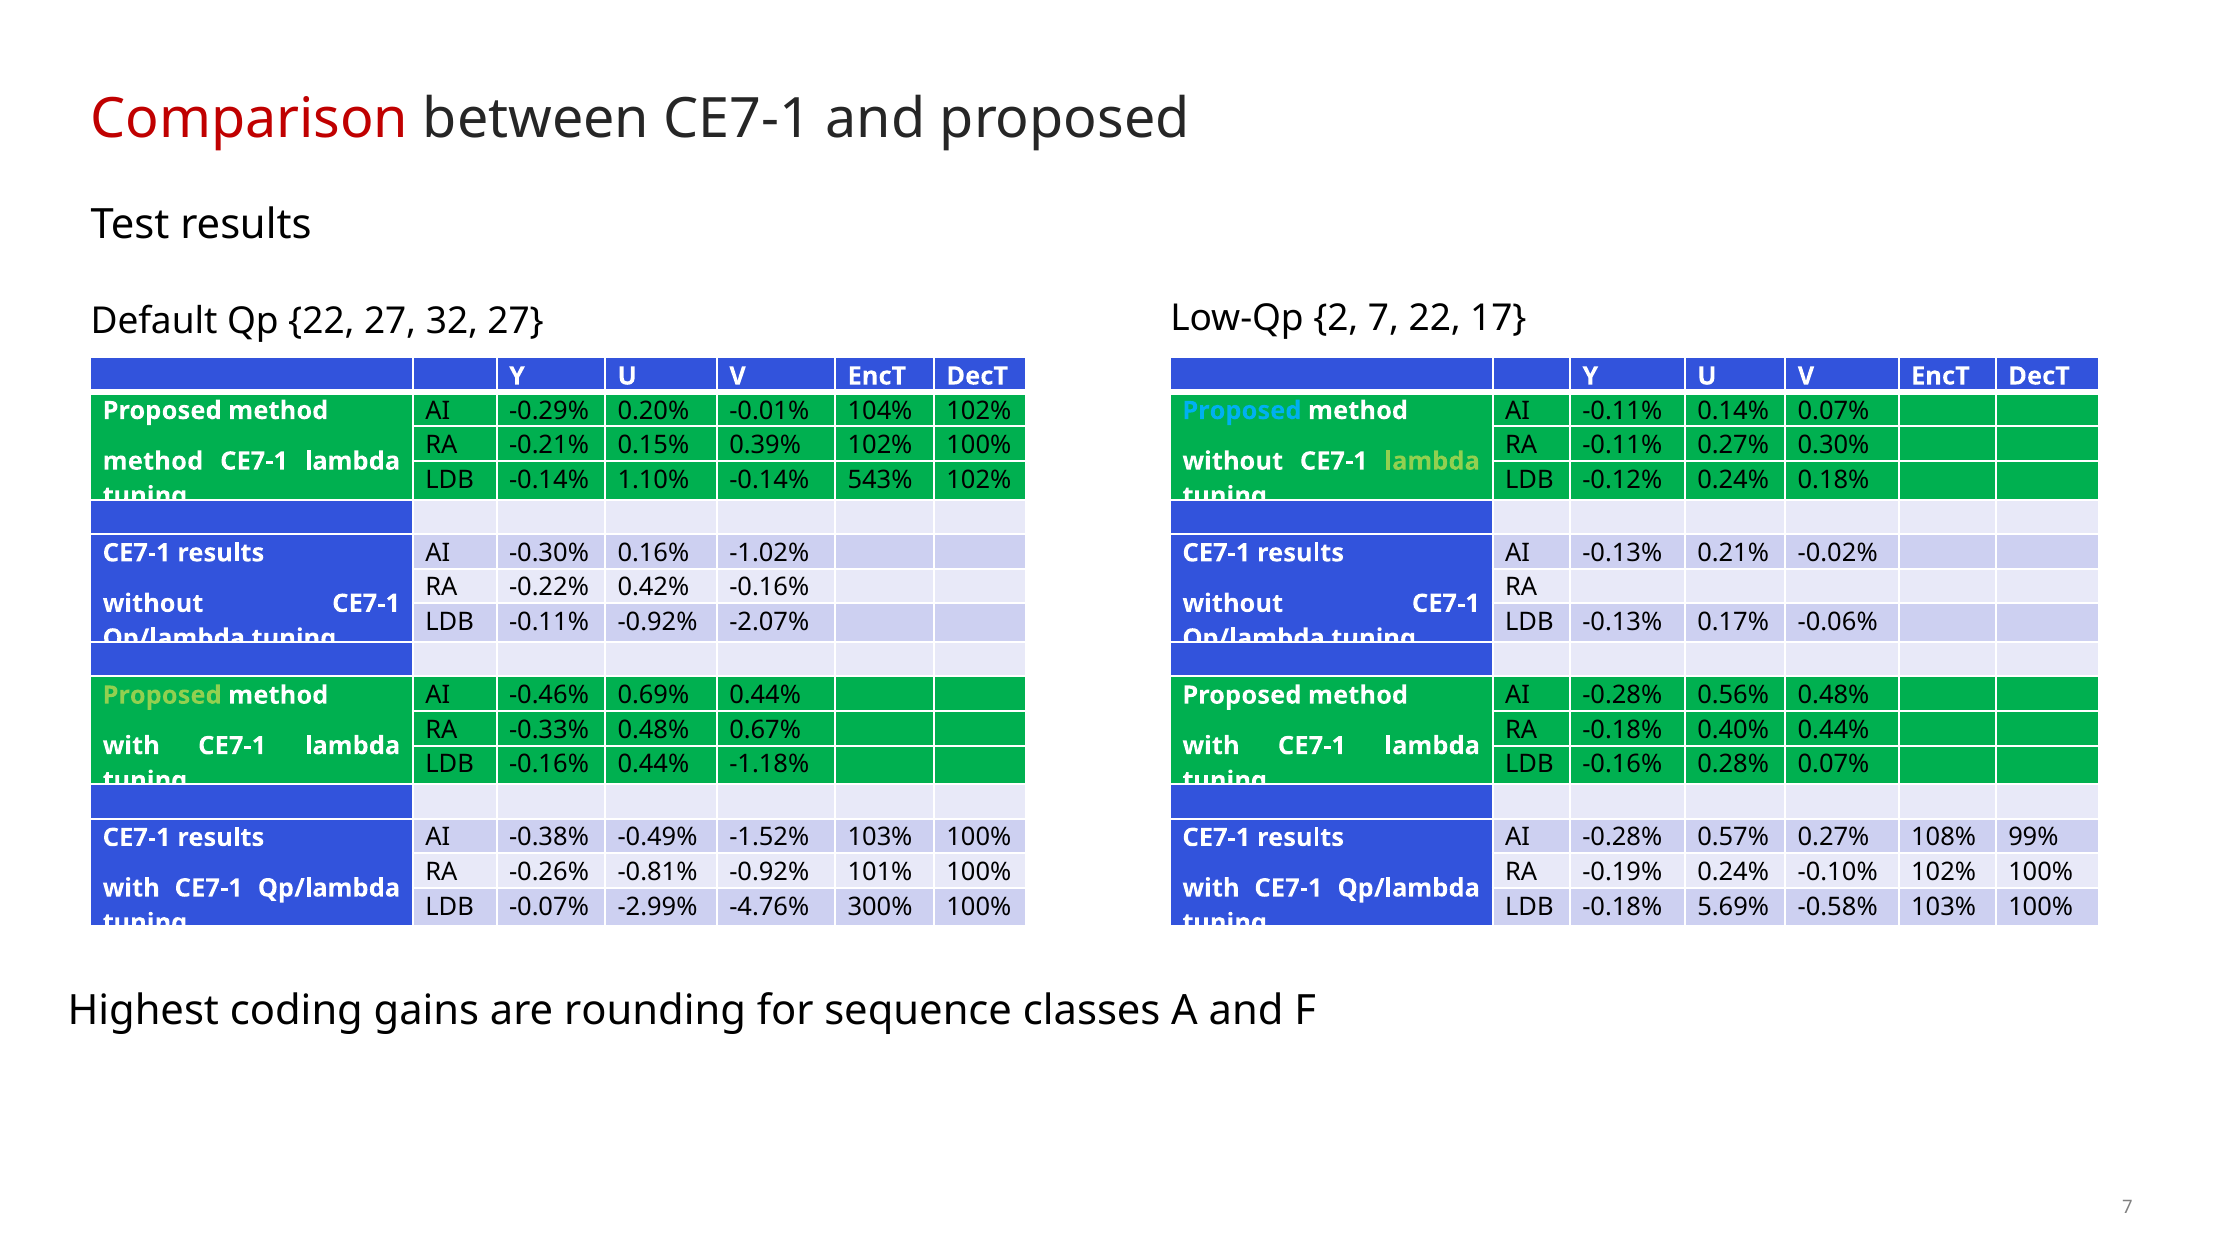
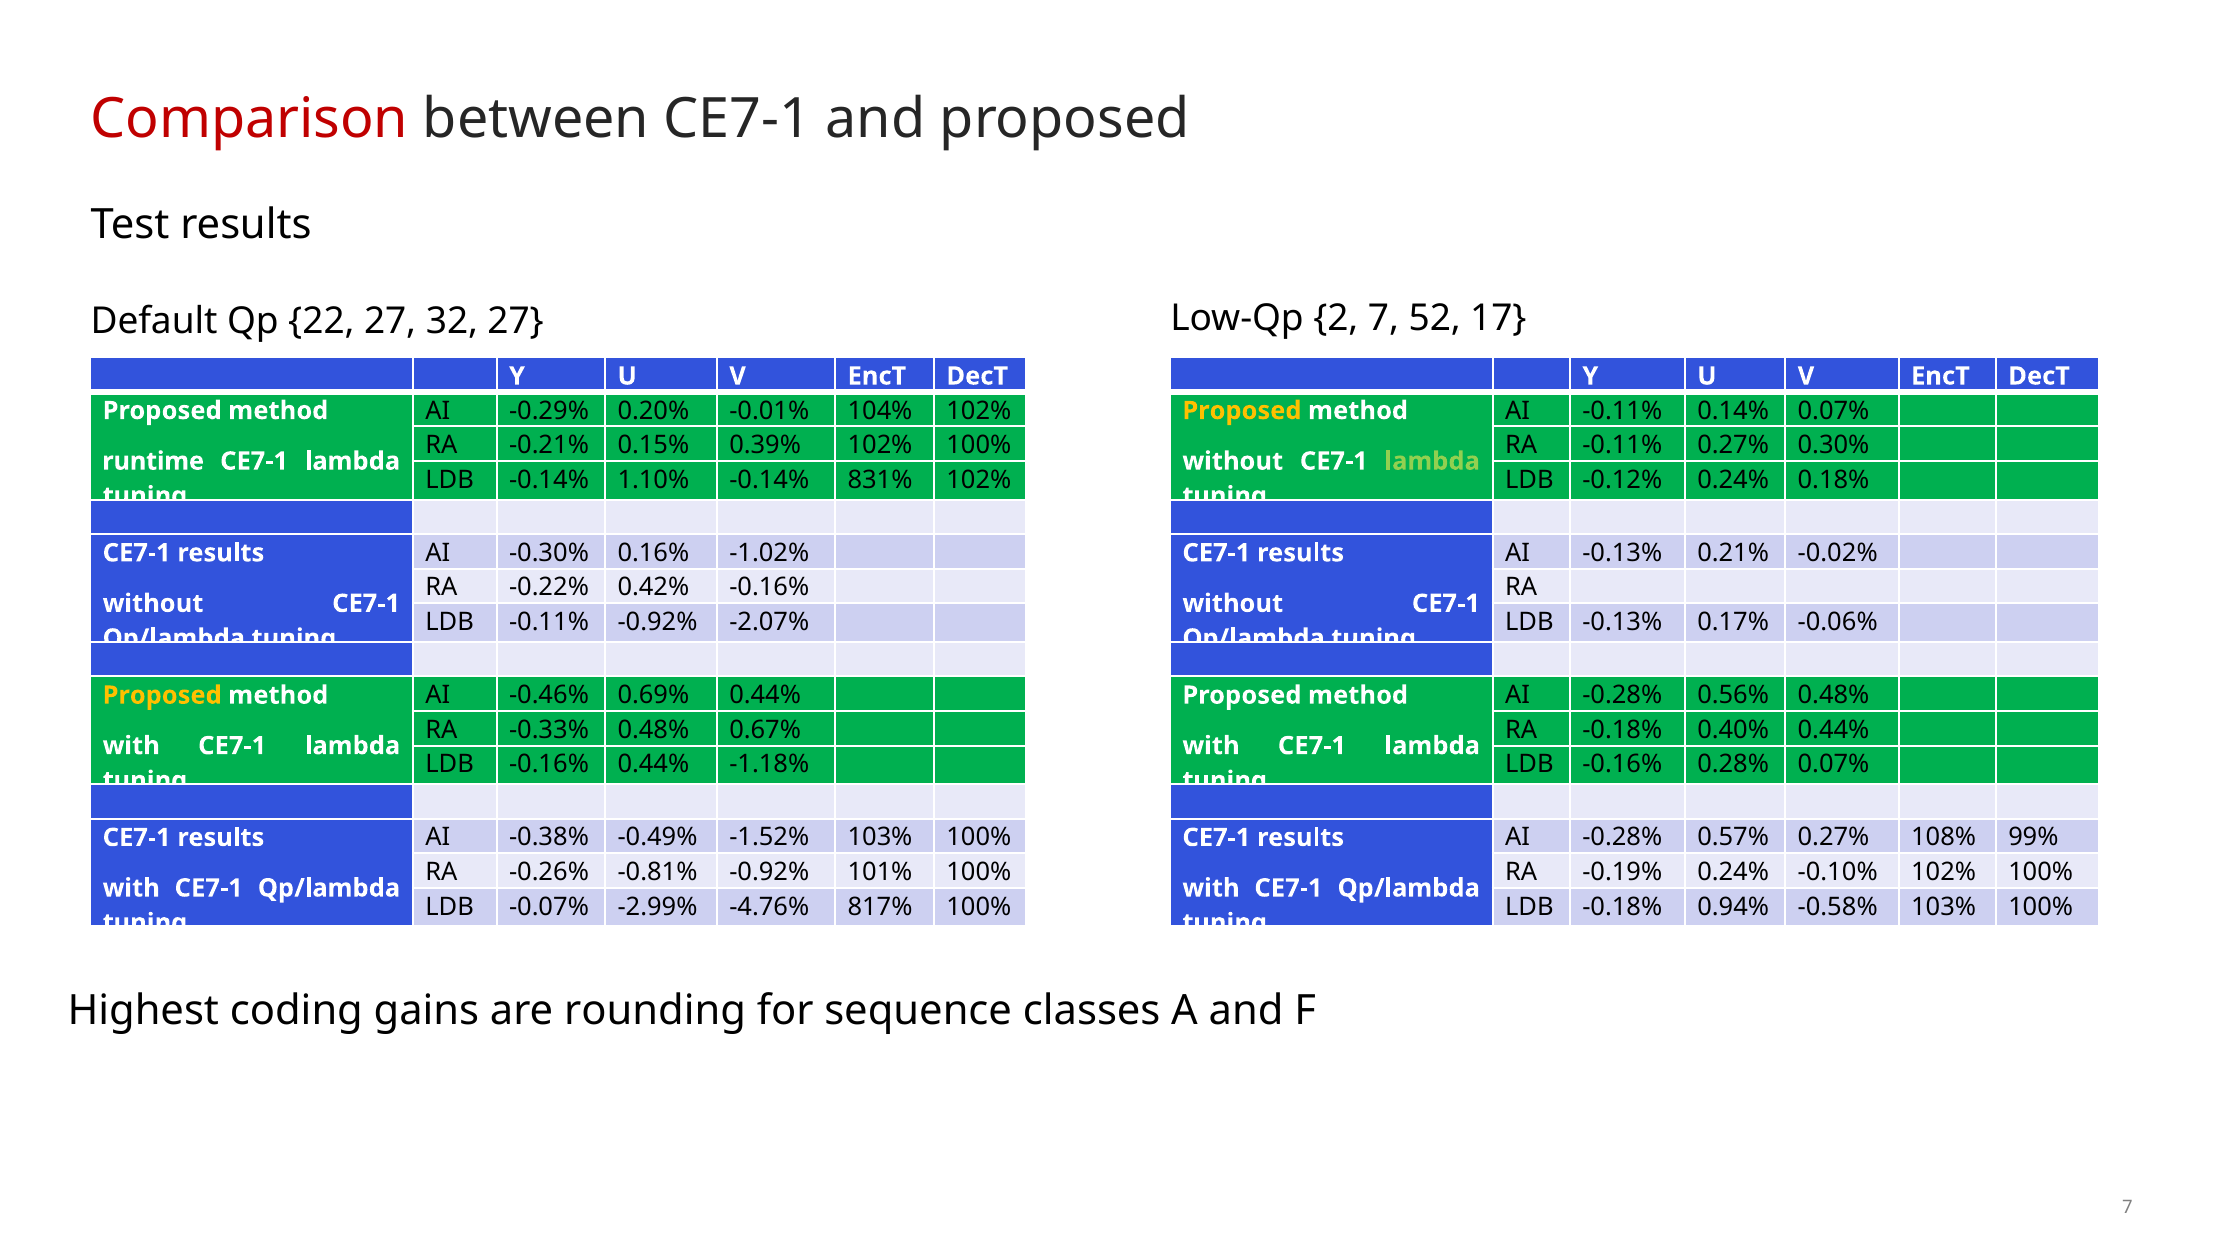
7 22: 22 -> 52 (1435, 318)
Proposed colour: light blue -> yellow (1242, 411)
method: method -> runtime (153, 461)
543%: 543% -> 831% (880, 480)
Proposed colour: light green -> yellow (162, 695)
300%: 300% -> 817% (880, 906)
5.69%: 5.69% -> 0.94% (1733, 906)
